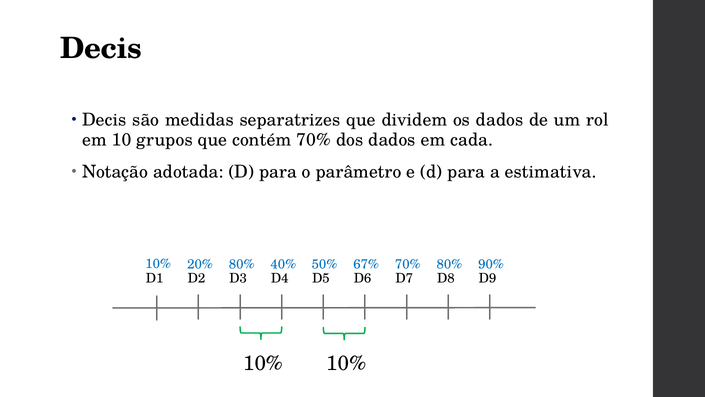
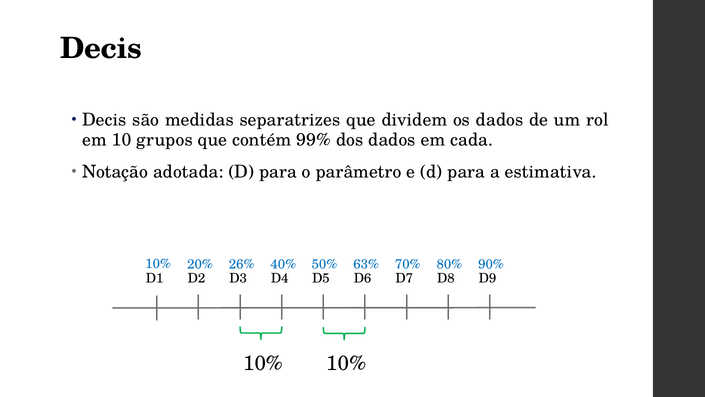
contém 70%: 70% -> 99% (314, 140)
80%: 80% -> 26% (242, 264)
67%: 67% -> 63% (366, 264)
